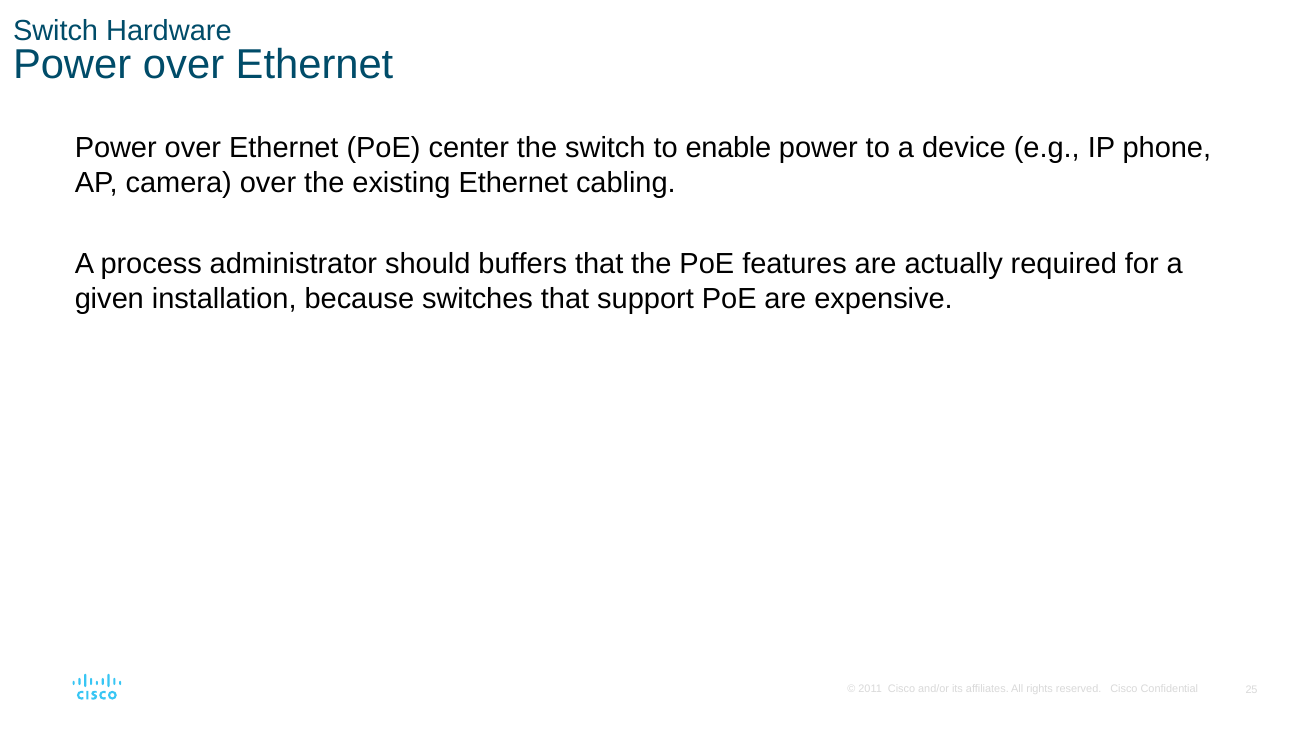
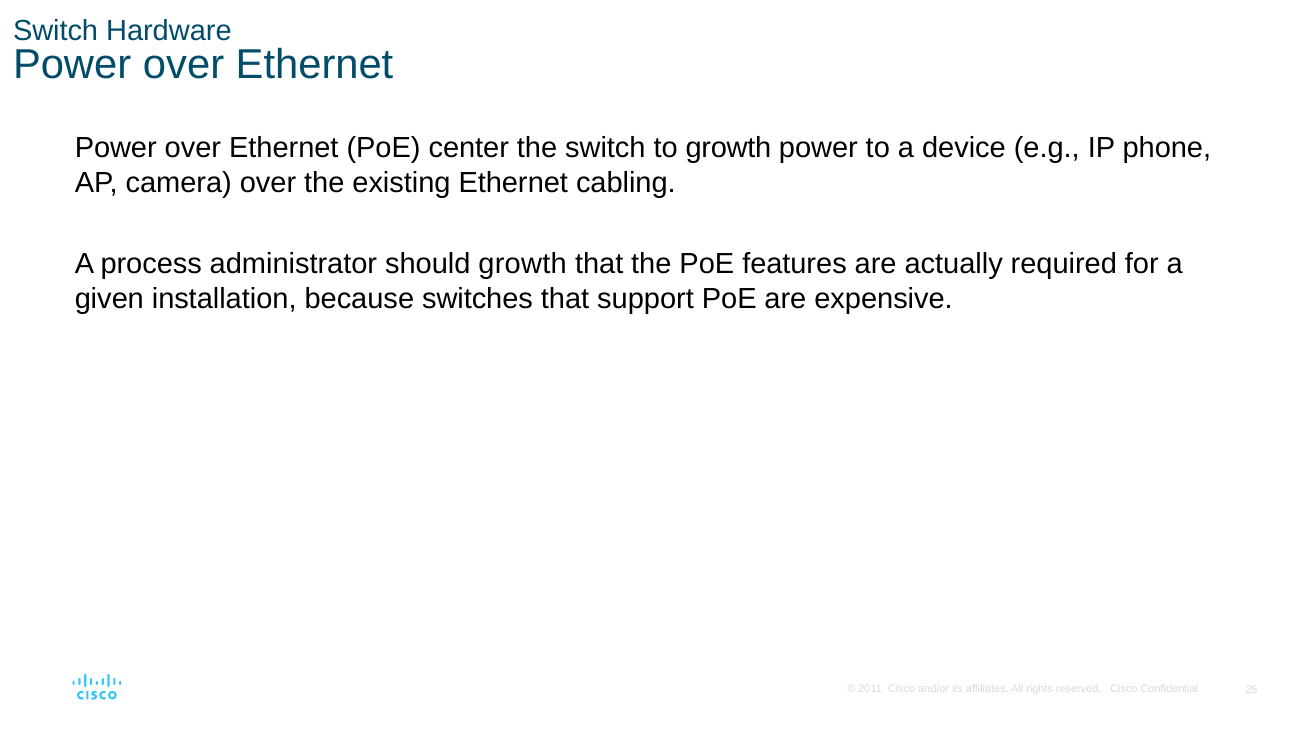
to enable: enable -> growth (728, 148)
should buffers: buffers -> growth (523, 264)
